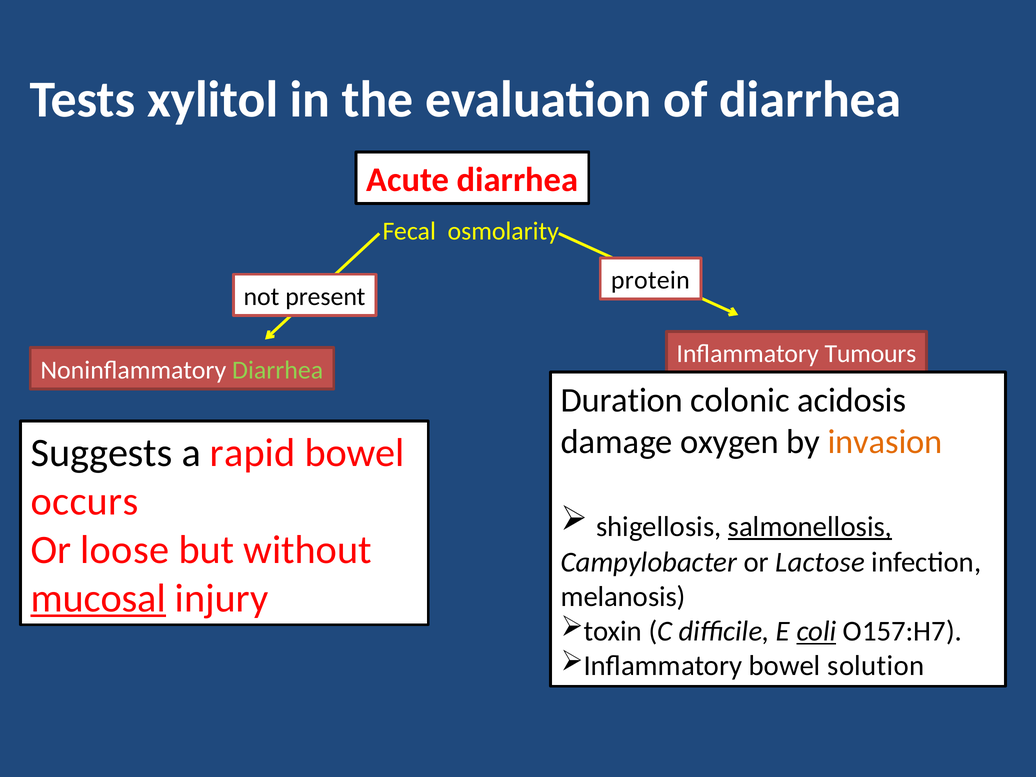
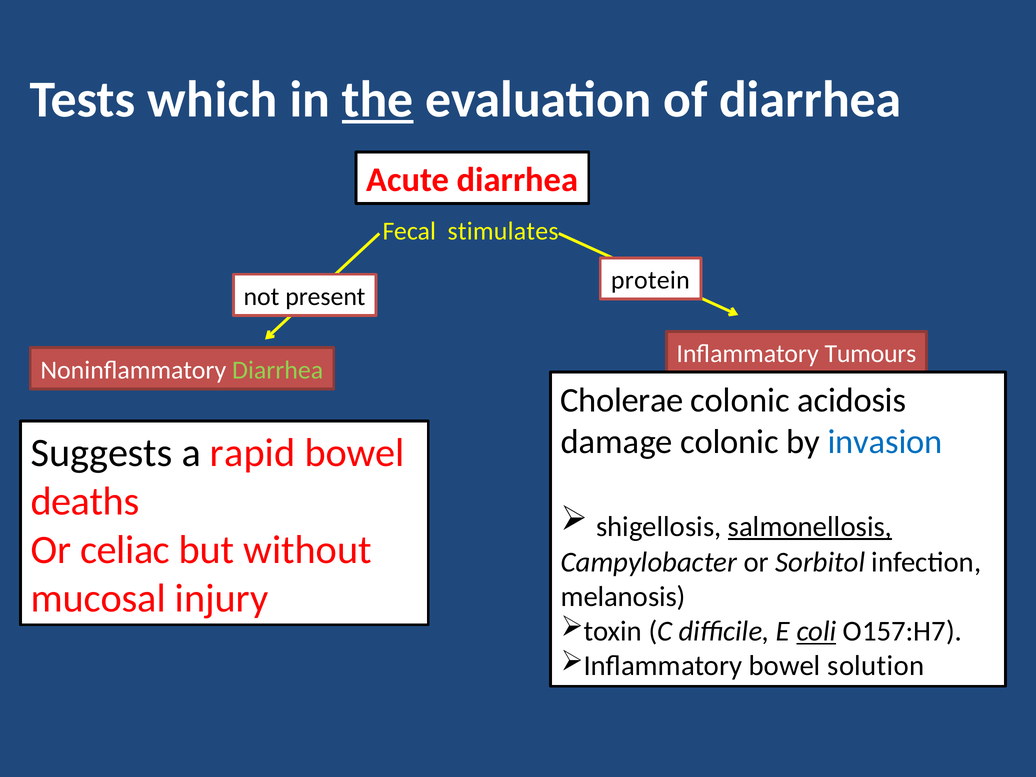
xylitol: xylitol -> which (212, 99)
the underline: none -> present (378, 99)
osmolarity: osmolarity -> stimulates (503, 231)
Duration: Duration -> Cholerae (622, 400)
damage oxygen: oxygen -> colonic (730, 442)
invasion colour: orange -> blue (885, 442)
occurs: occurs -> deaths (85, 502)
loose: loose -> celiac (125, 550)
Lactose: Lactose -> Sorbitol (820, 562)
mucosal underline: present -> none (98, 598)
